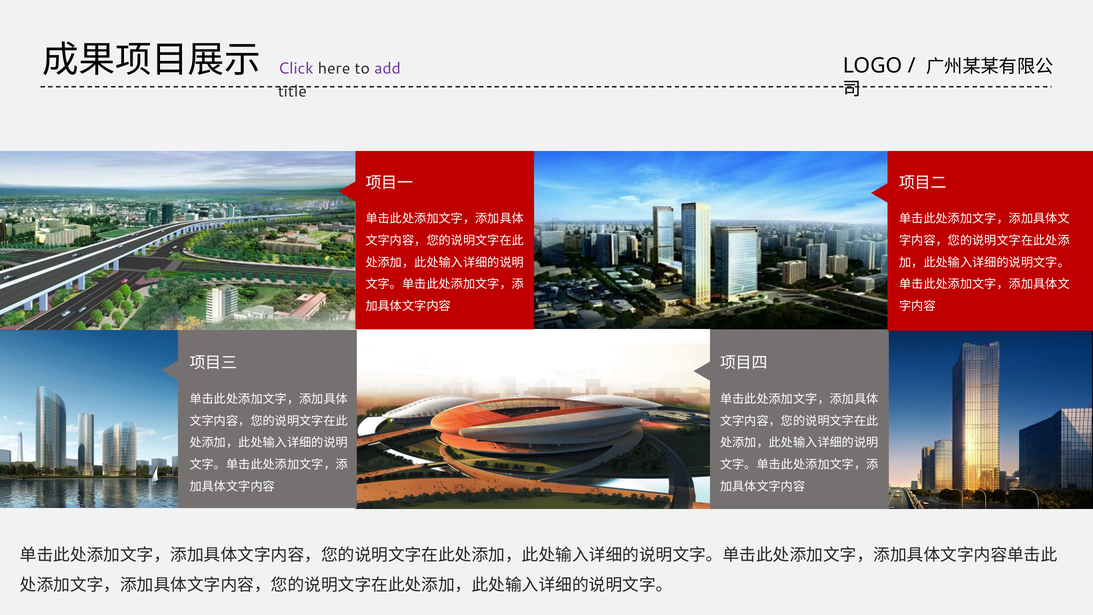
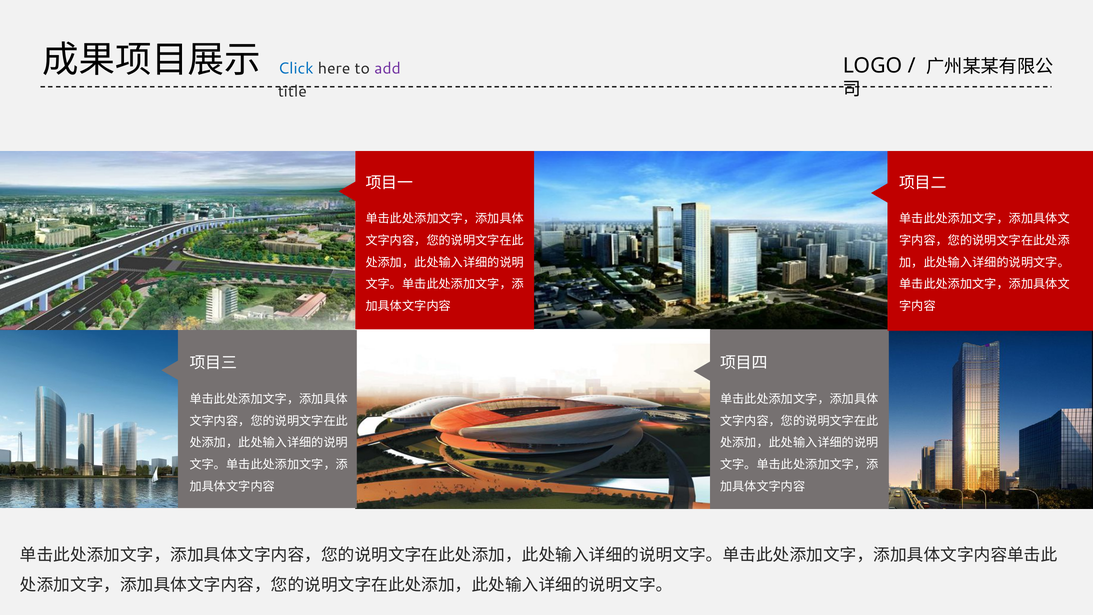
Click colour: purple -> blue (296, 68)
